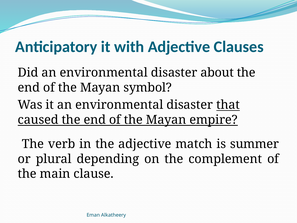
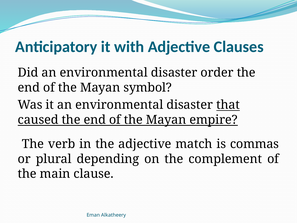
about: about -> order (217, 73)
summer: summer -> commas (255, 144)
